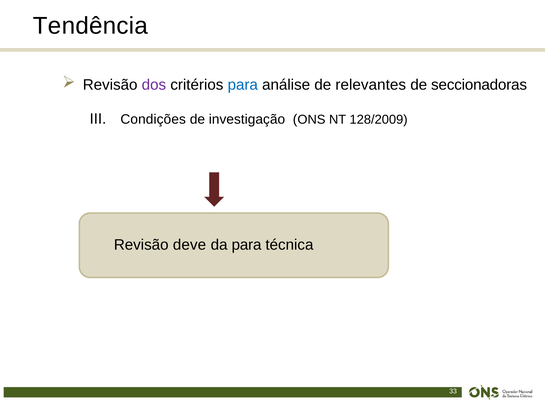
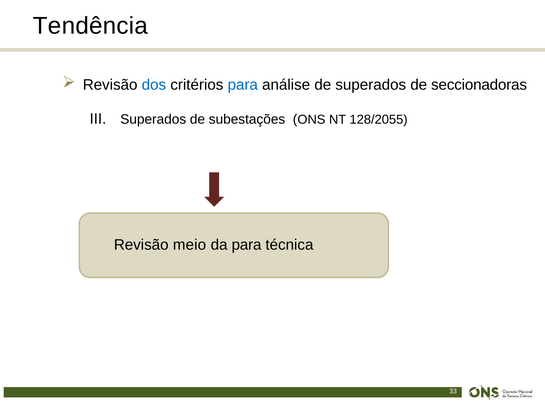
dos colour: purple -> blue (154, 85)
de relevantes: relevantes -> superados (371, 85)
Condições: Condições -> Superados (153, 119)
investigação: investigação -> subestações (247, 119)
128/2009: 128/2009 -> 128/2055 (379, 119)
deve: deve -> meio (190, 245)
